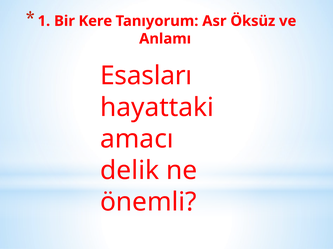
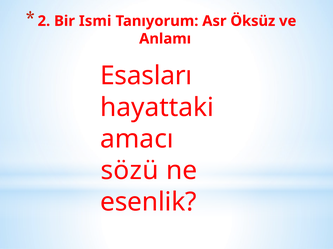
1: 1 -> 2 (44, 21)
Kere: Kere -> Ismi (95, 21)
delik: delik -> sözü (130, 171)
önemli: önemli -> esenlik (148, 203)
